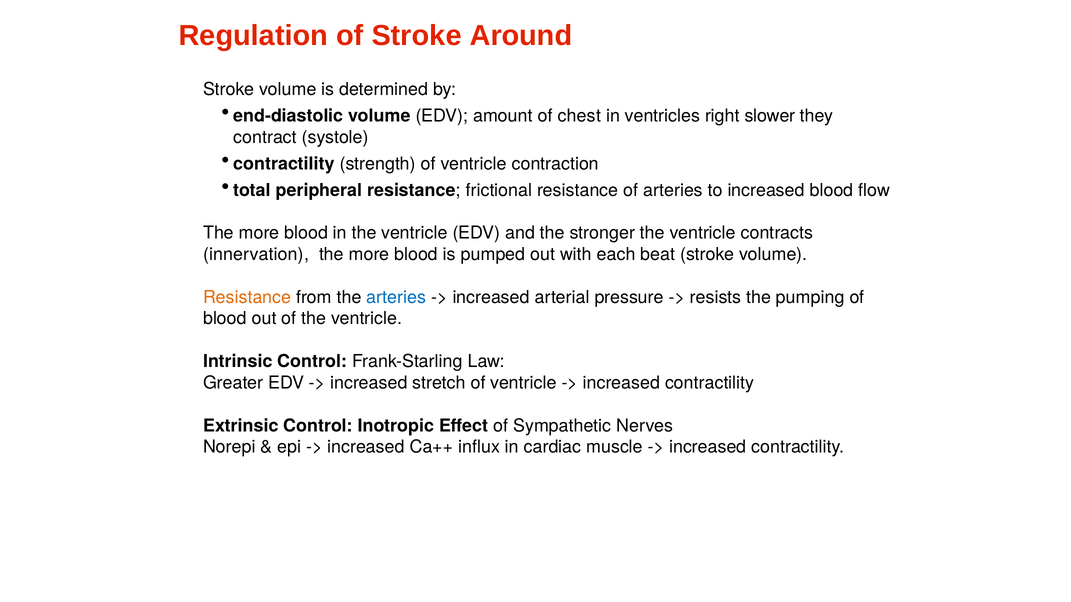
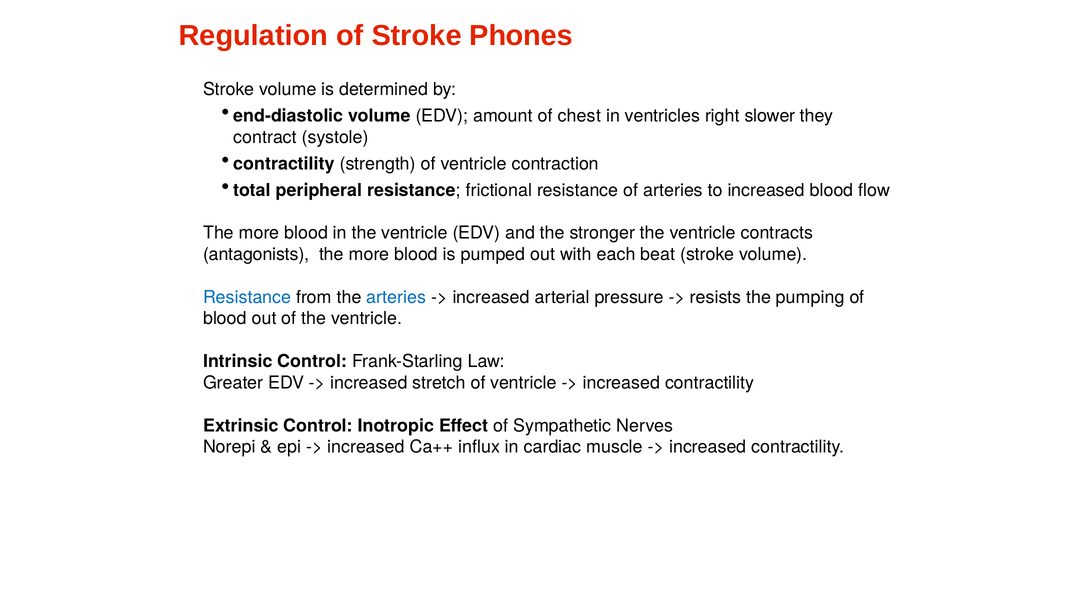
Around: Around -> Phones (521, 36)
innervation: innervation -> antagonists (256, 255)
Resistance colour: orange -> blue (247, 297)
